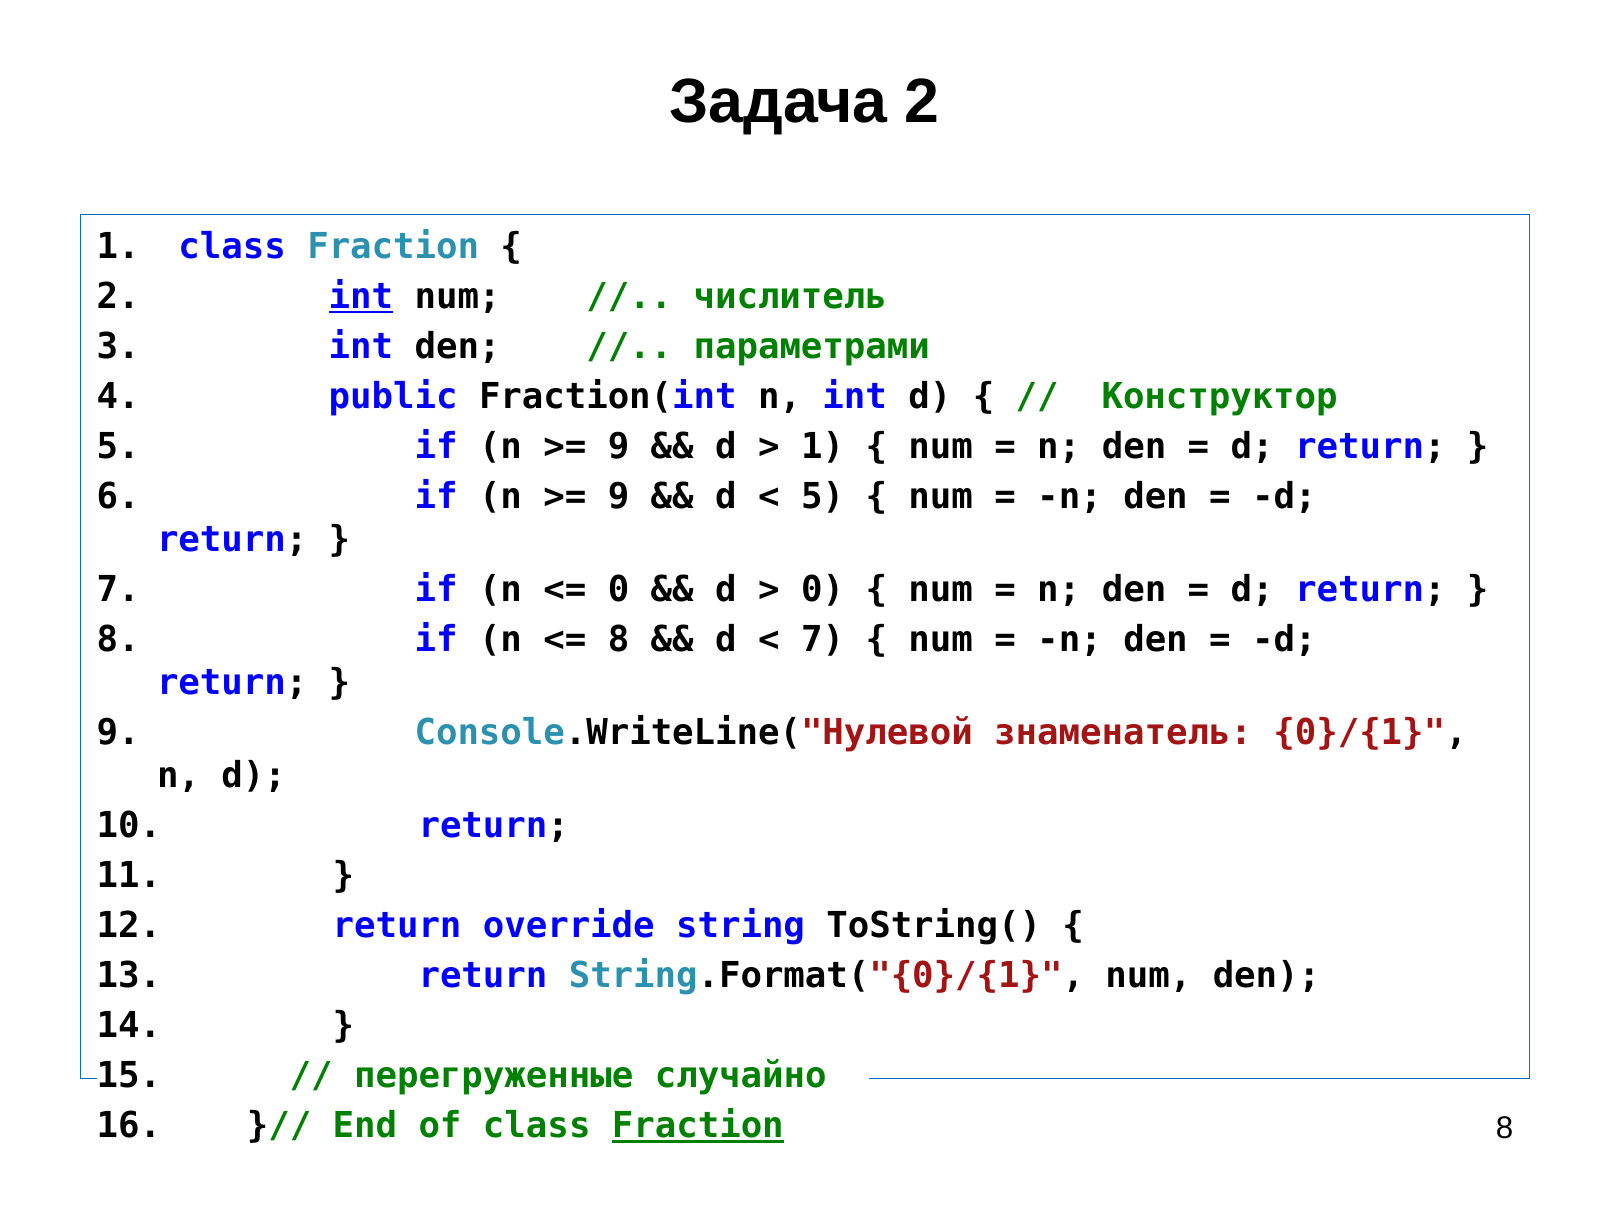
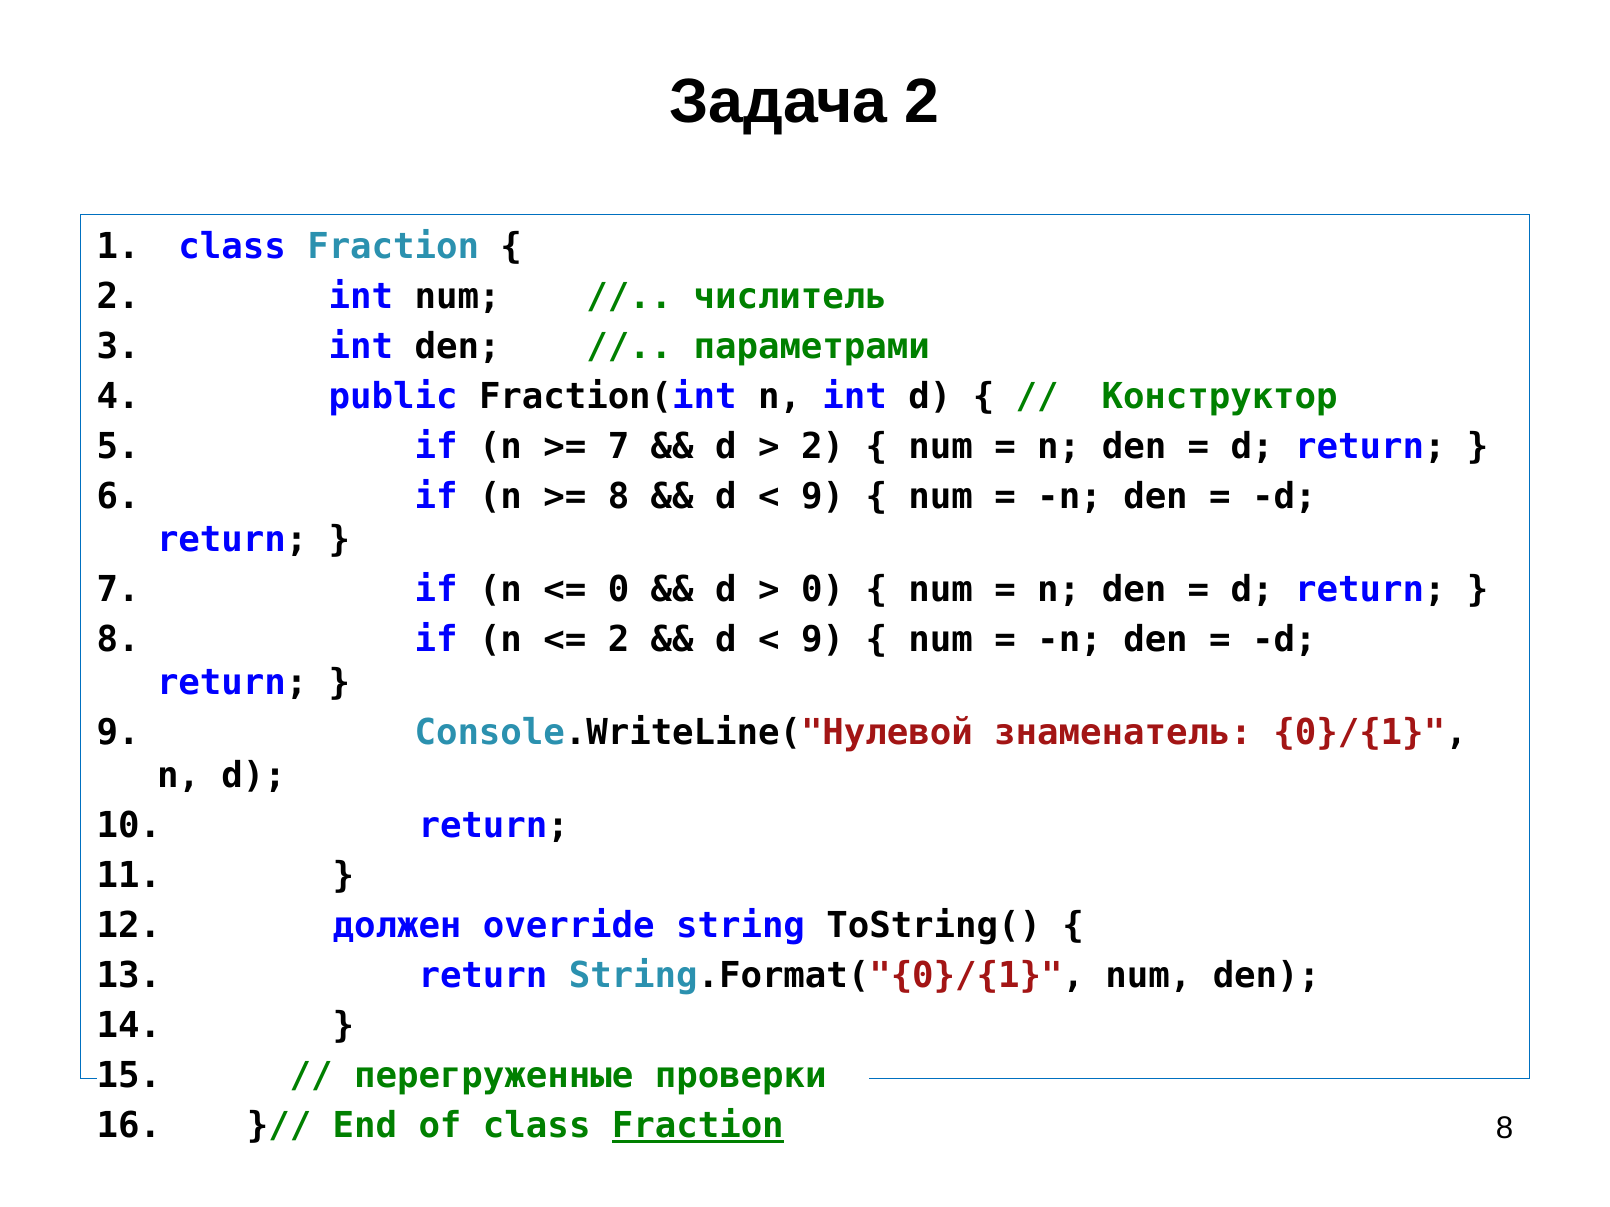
int underline: present -> none (361, 297)
9: 9 -> 7 (619, 447)
1: 1 -> 2 (823, 447)
9: 9 -> 8 (619, 497)
5: 5 -> 9 (823, 497)
8: 8 -> 2 (619, 640)
7: 7 -> 9 (823, 640)
return: return -> должен (397, 926)
случайно: случайно -> проверки (741, 1076)
